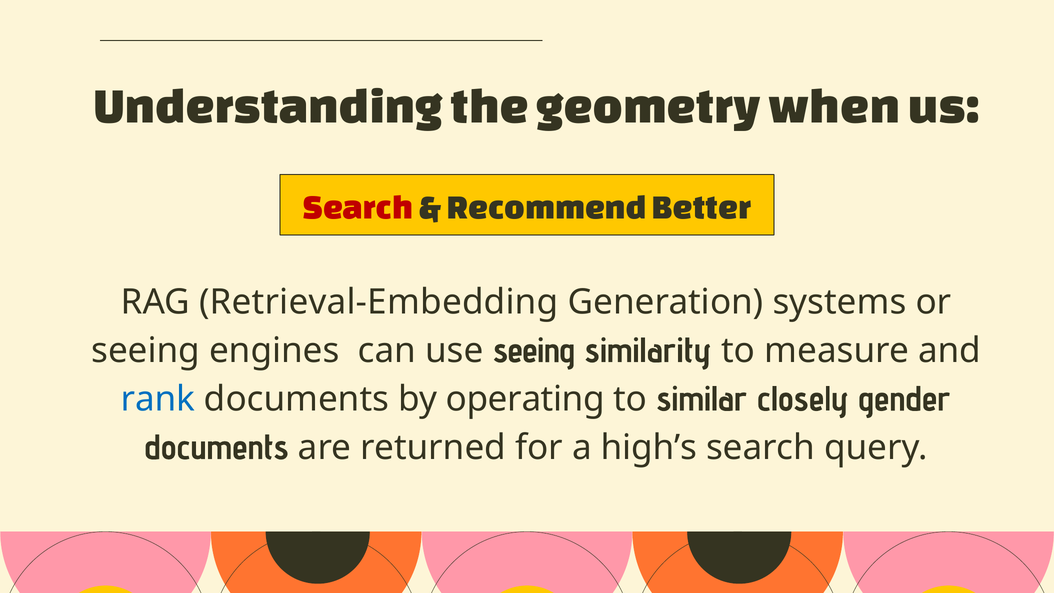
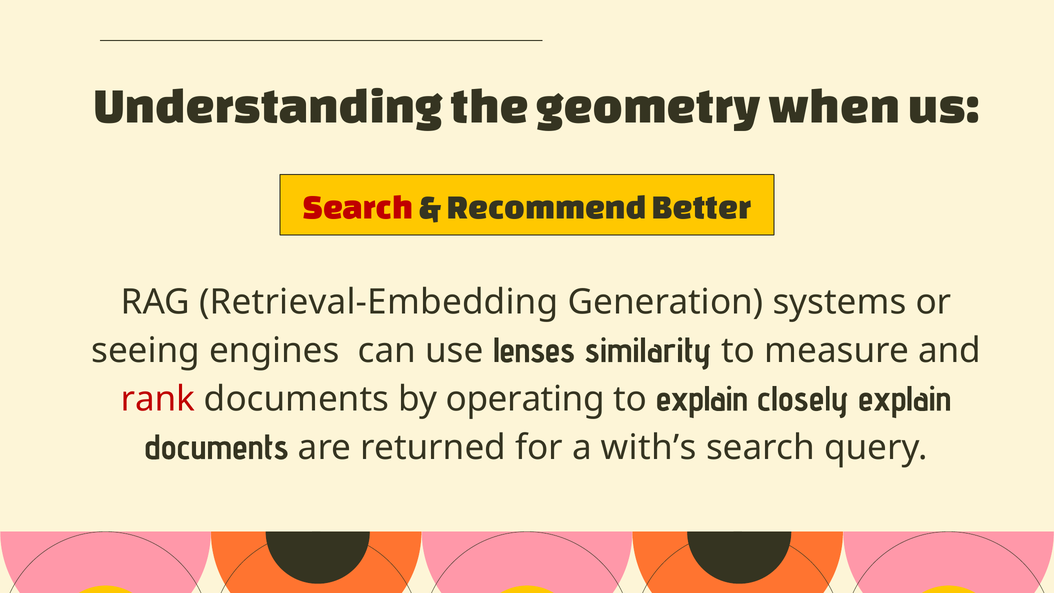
use seeing: seeing -> lenses (534, 350)
rank colour: blue -> red (158, 399)
to similar: similar -> explain (702, 399)
closely gender: gender -> explain (905, 399)
high’s: high’s -> with’s (649, 447)
